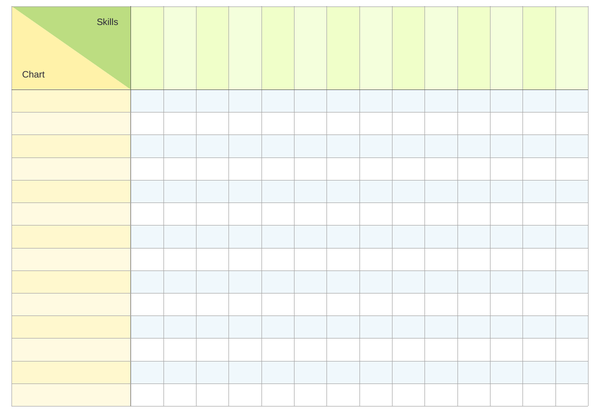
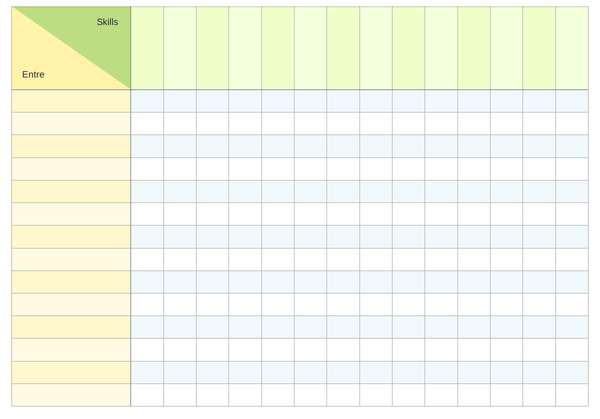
Chart: Chart -> Entre (33, 74)
